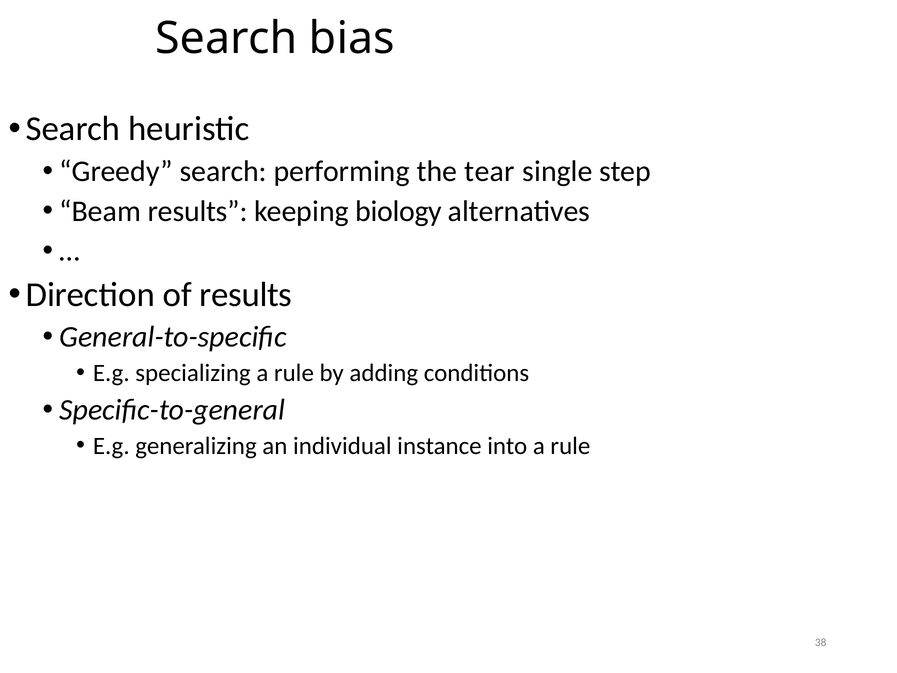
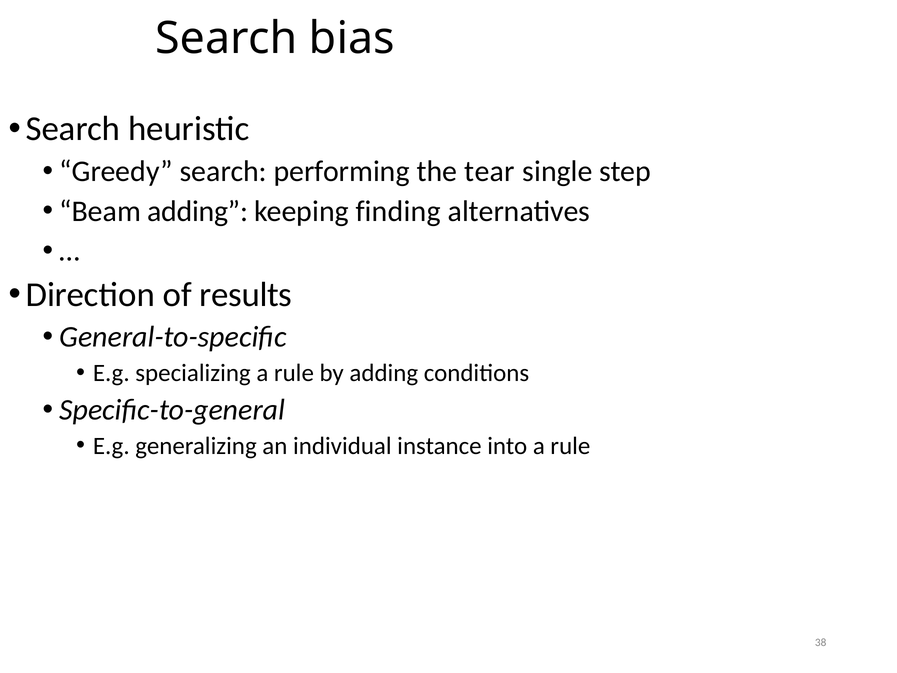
Beam results: results -> adding (198, 211)
biology: biology -> finding (398, 211)
